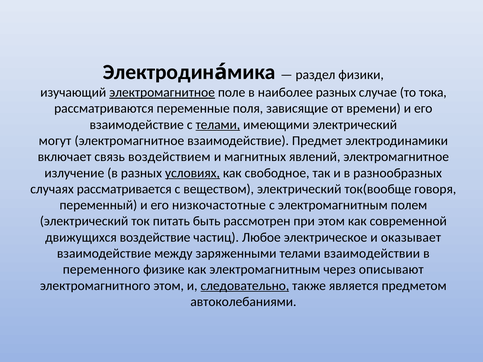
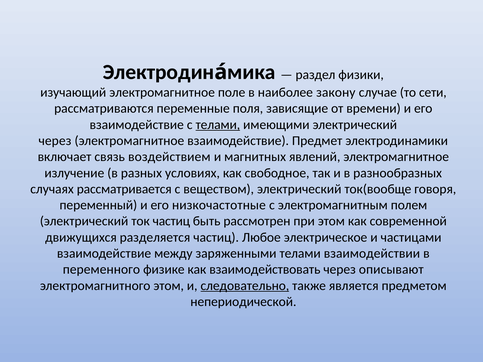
электромагнитное underline: present -> none (162, 93)
наиболее разных: разных -> закону (336, 93)
тока: тока -> сети (433, 93)
могут: могут -> через (55, 141)
условиях underline: present -> none (192, 173)
ток питать: питать -> частиц (171, 221)
воздействие: воздействие -> разделяется (155, 237)
оказывает: оказывает -> частицами (411, 237)
как электромагнитным: электромагнитным -> взаимодействовать (265, 270)
автоколебаниями: автоколебаниями -> непериодической (243, 302)
